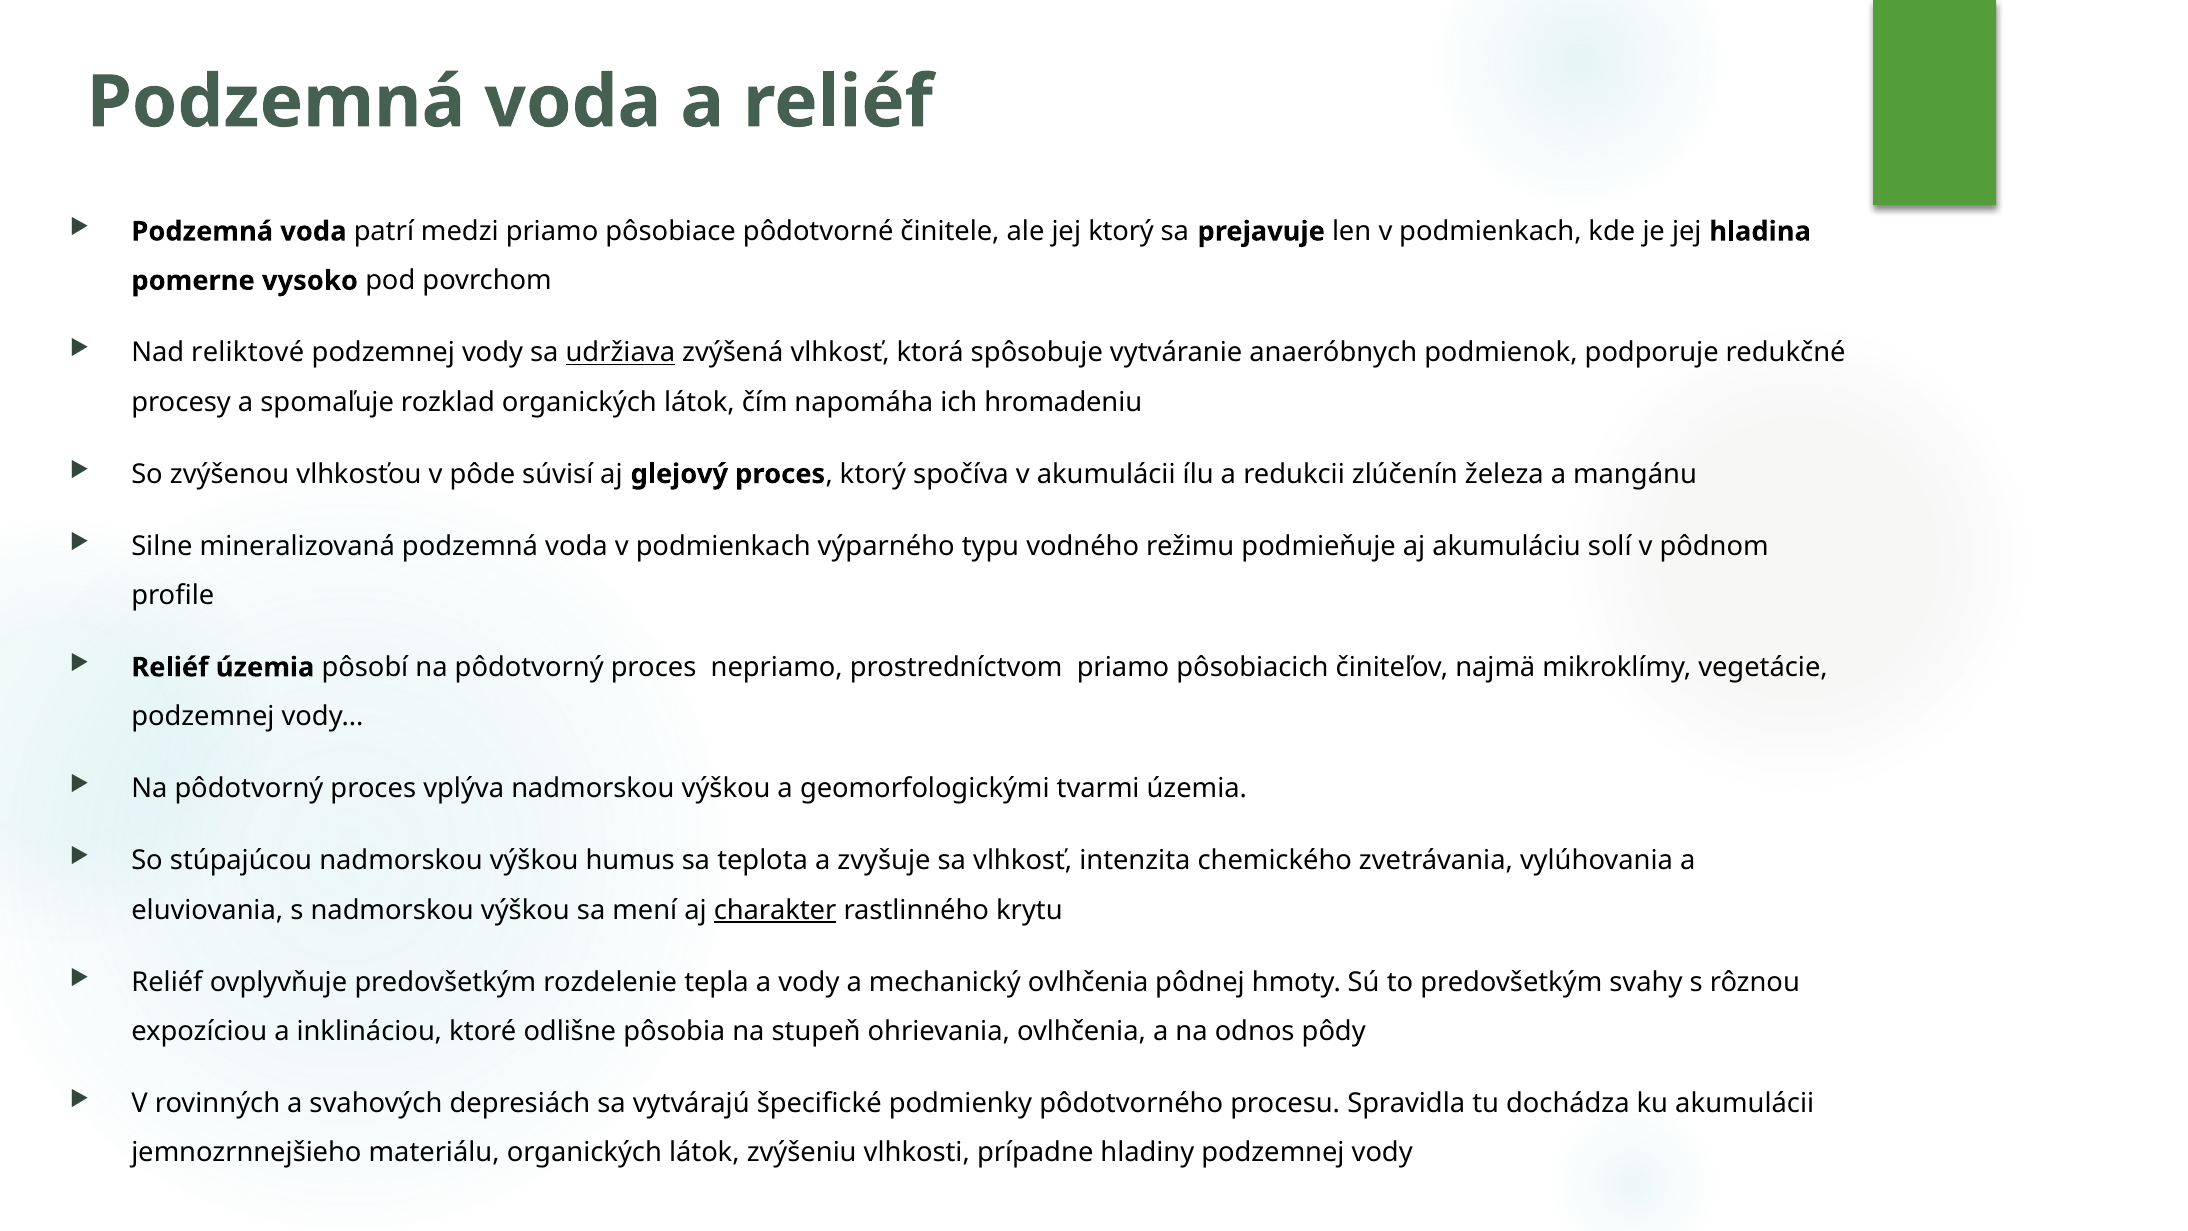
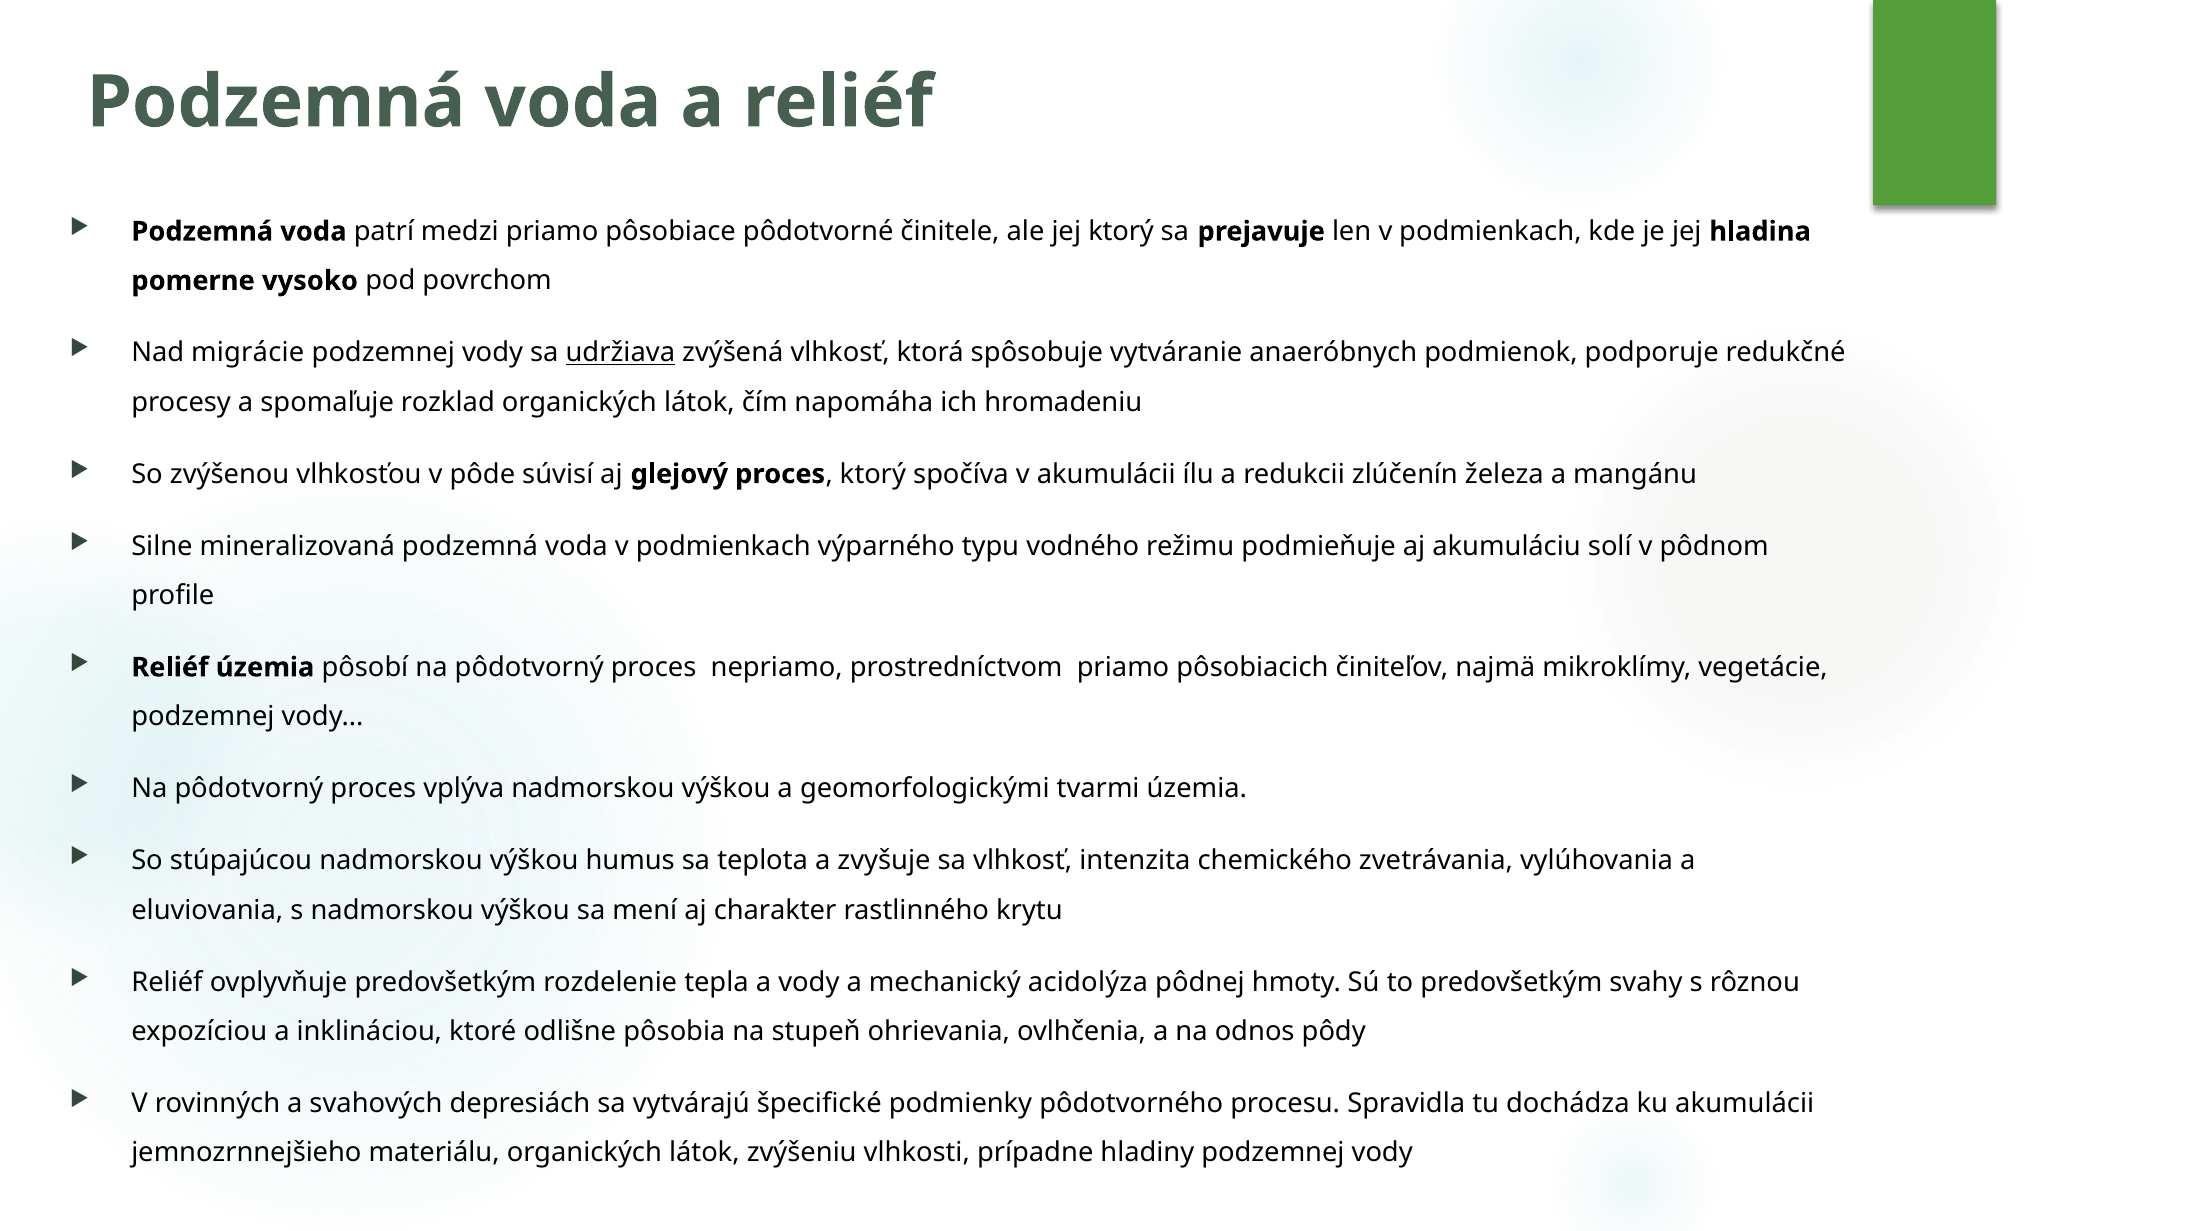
reliktové: reliktové -> migrácie (248, 353)
charakter underline: present -> none (775, 910)
mechanický ovlhčenia: ovlhčenia -> acidolýza (1088, 982)
